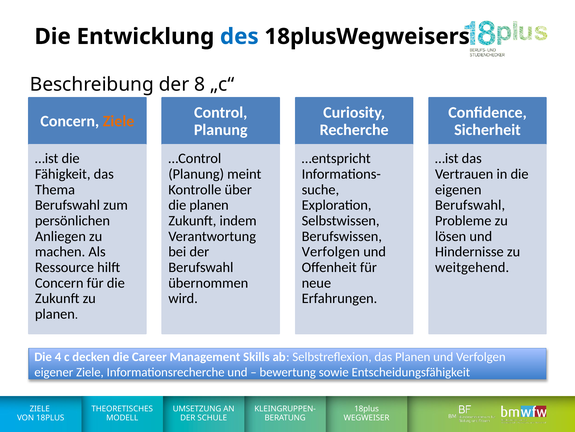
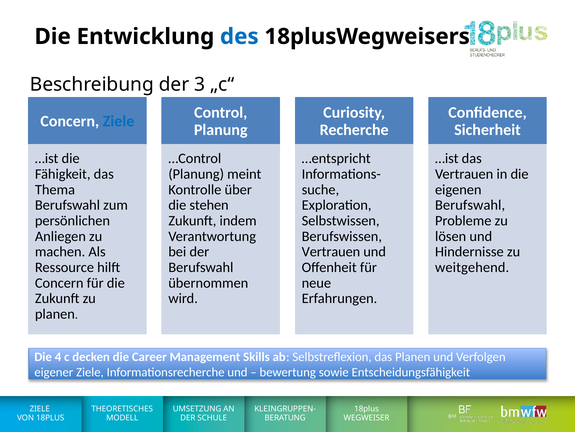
8: 8 -> 3 (200, 84)
Ziele colour: orange -> blue (119, 121)
die planen: planen -> stehen (209, 205)
Verfolgen: Verfolgen -> Vertrauen (331, 251)
